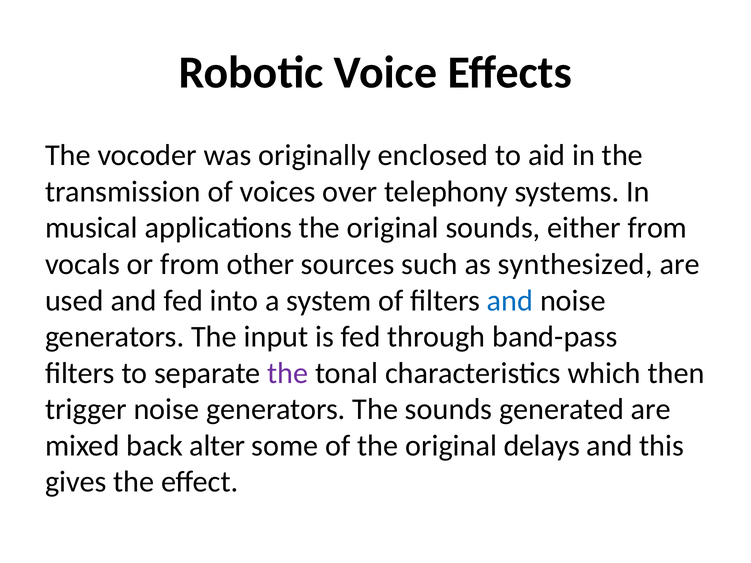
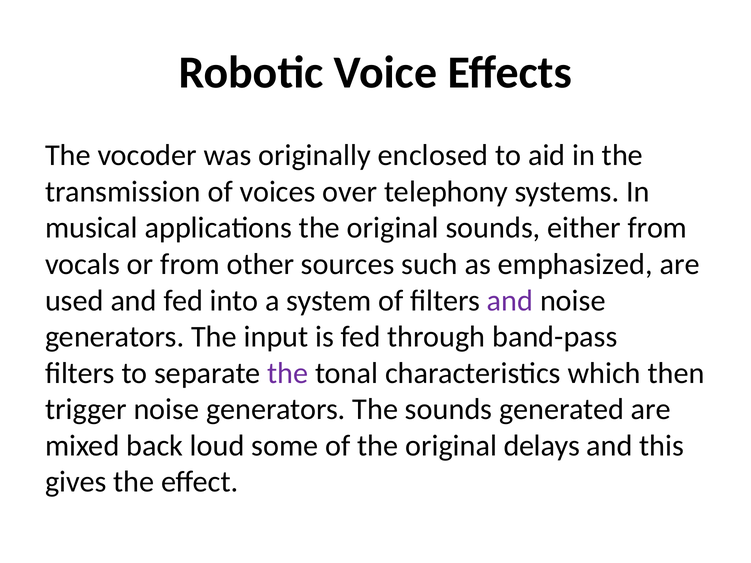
synthesized: synthesized -> emphasized (575, 264)
and colour: blue -> purple (510, 301)
alter: alter -> loud (217, 446)
